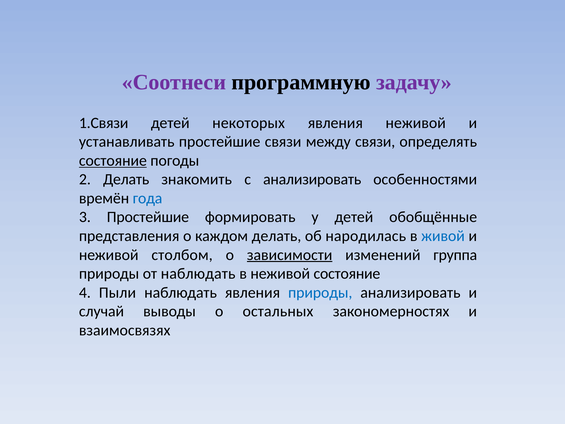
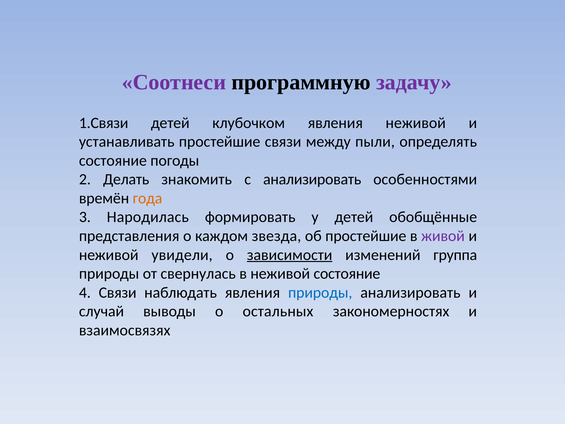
некоторых: некоторых -> клубочком (249, 123)
между связи: связи -> пыли (375, 142)
состояние underline: present -> none (113, 160)
года colour: blue -> orange (148, 198)
3 Простейшие: Простейшие -> Народилась (148, 217)
каждом делать: делать -> звезда (276, 236)
об народилась: народилась -> простейшие (366, 236)
живой colour: blue -> purple (443, 236)
столбом: столбом -> увидели (182, 255)
от наблюдать: наблюдать -> свернулась (198, 274)
4 Пыли: Пыли -> Связи (118, 292)
